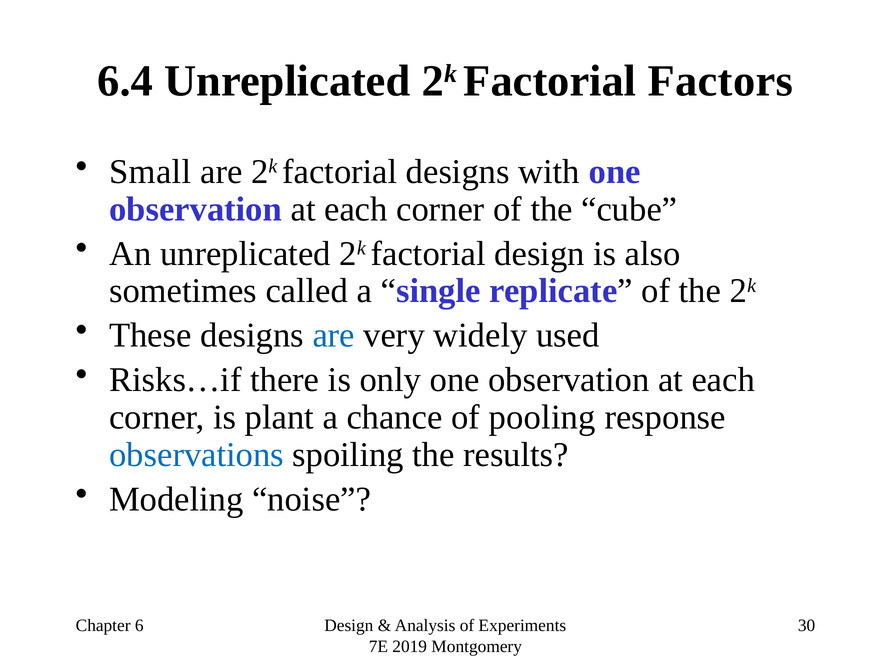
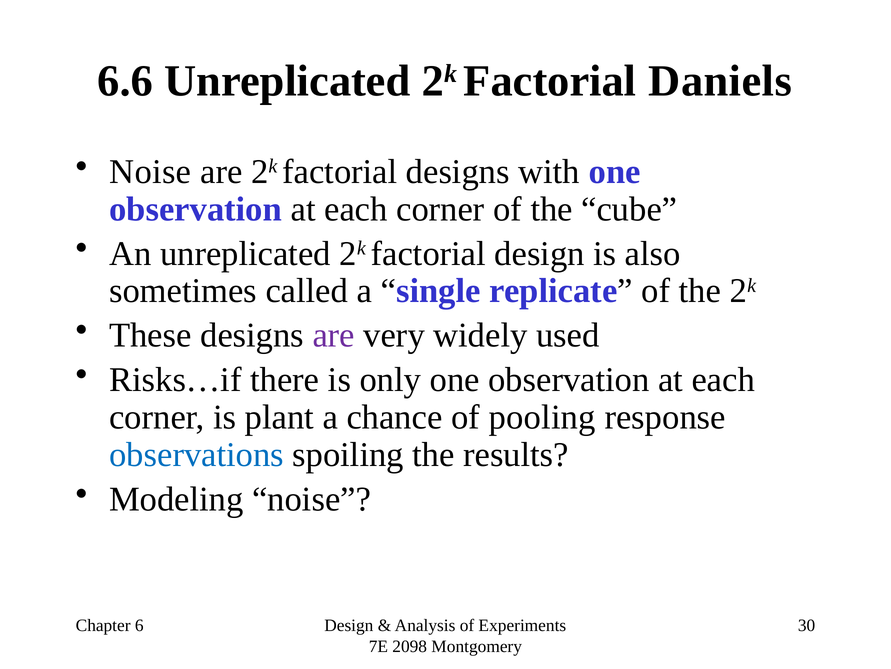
6.4: 6.4 -> 6.6 (125, 81)
Factors: Factors -> Daniels (720, 81)
Small: Small -> Noise (150, 171)
are colour: blue -> purple (334, 335)
2019: 2019 -> 2098 (410, 646)
